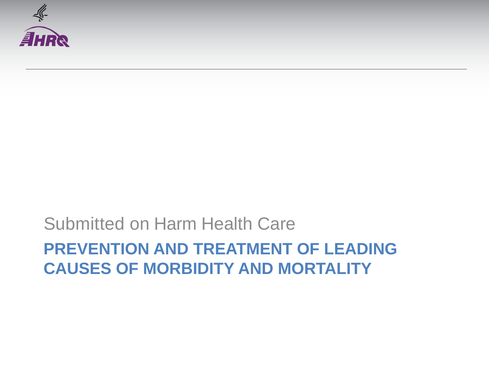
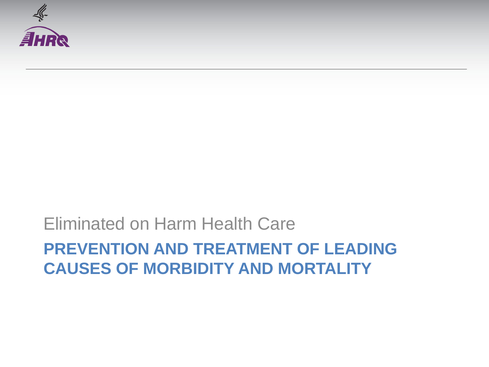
Submitted: Submitted -> Eliminated (84, 224)
